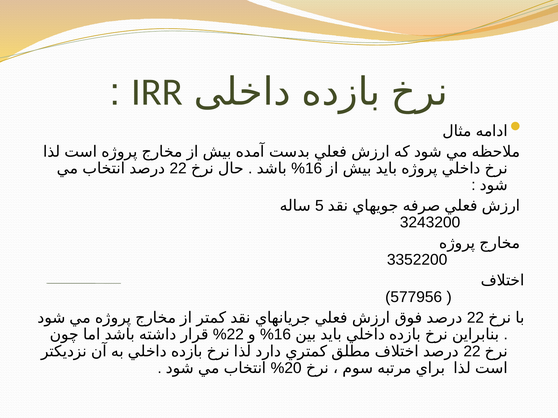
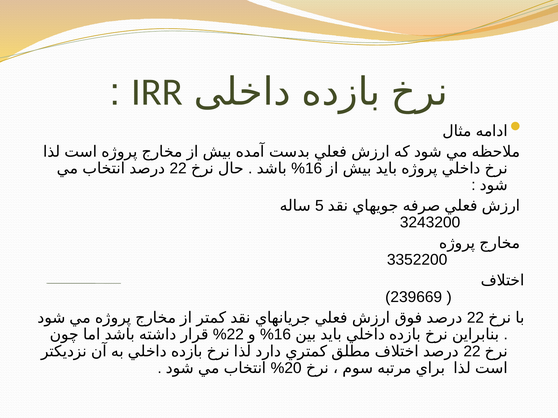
577956: 577956 -> 239669 (416, 298)
